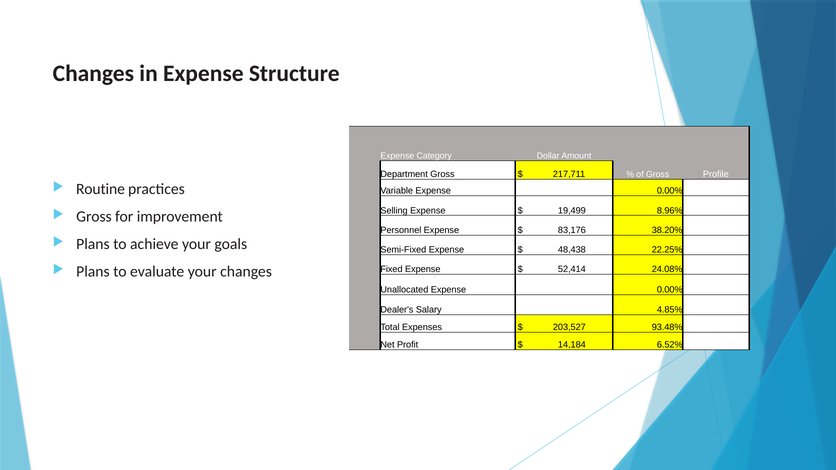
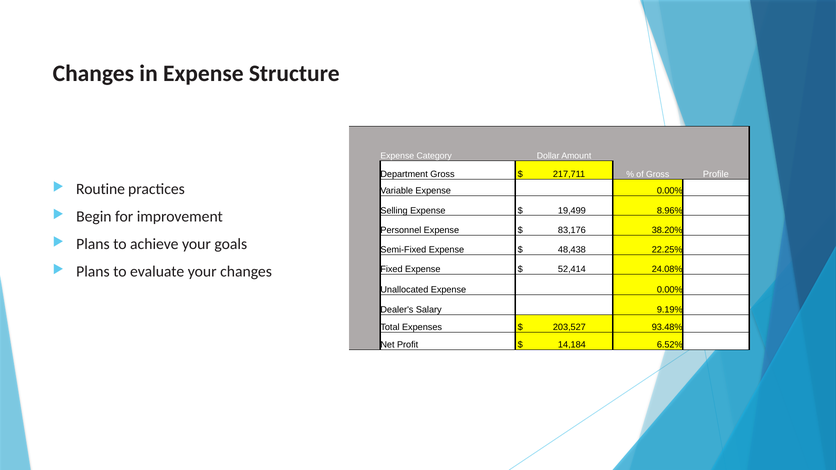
Gross: Gross -> Begin (94, 217)
4.85%: 4.85% -> 9.19% (670, 310)
